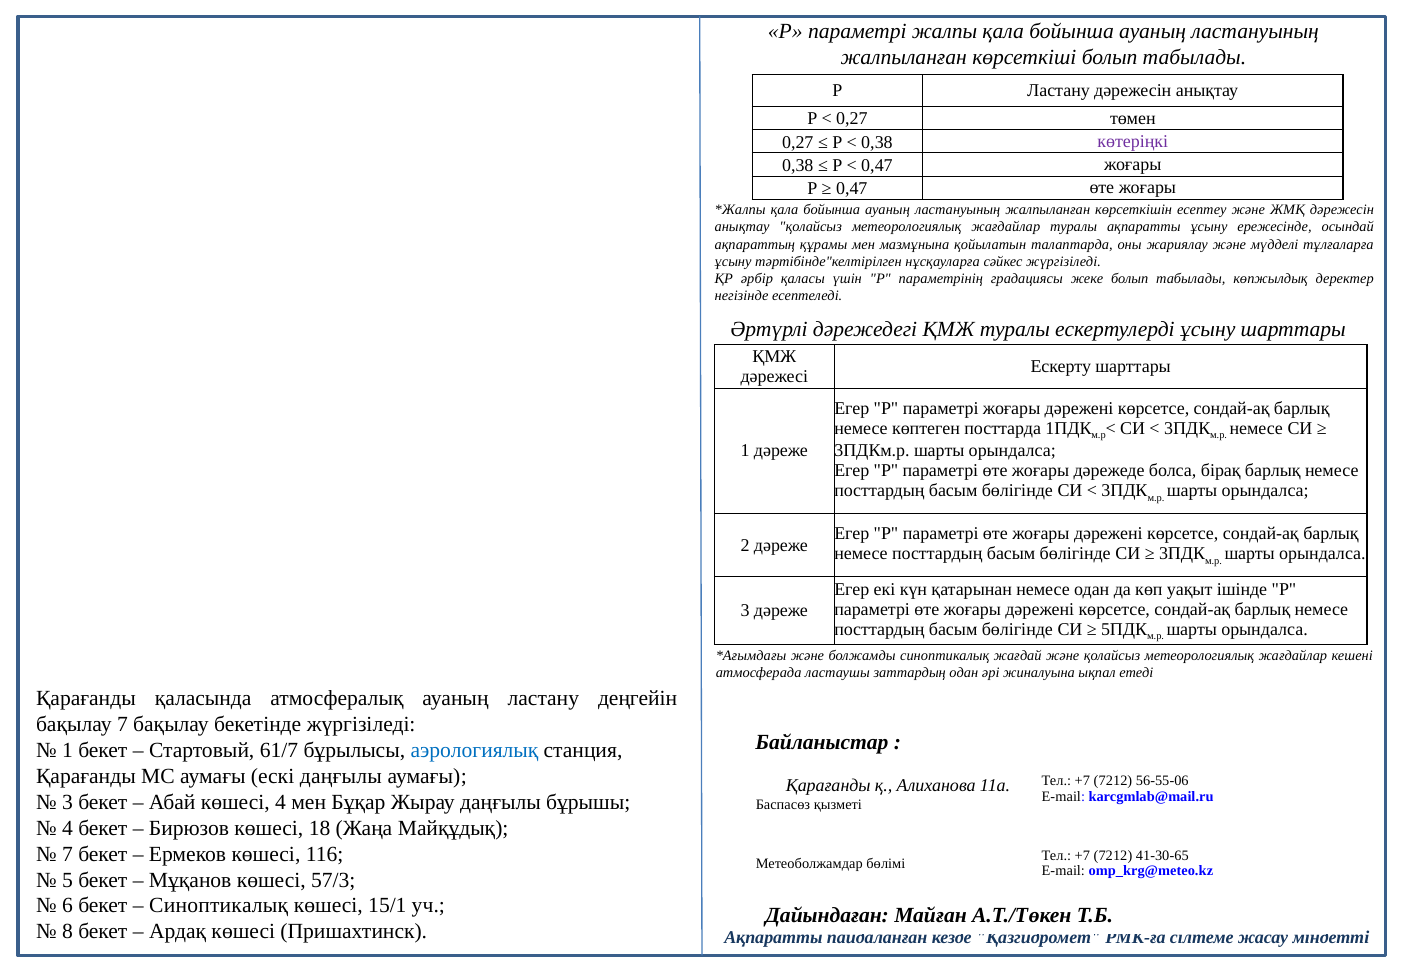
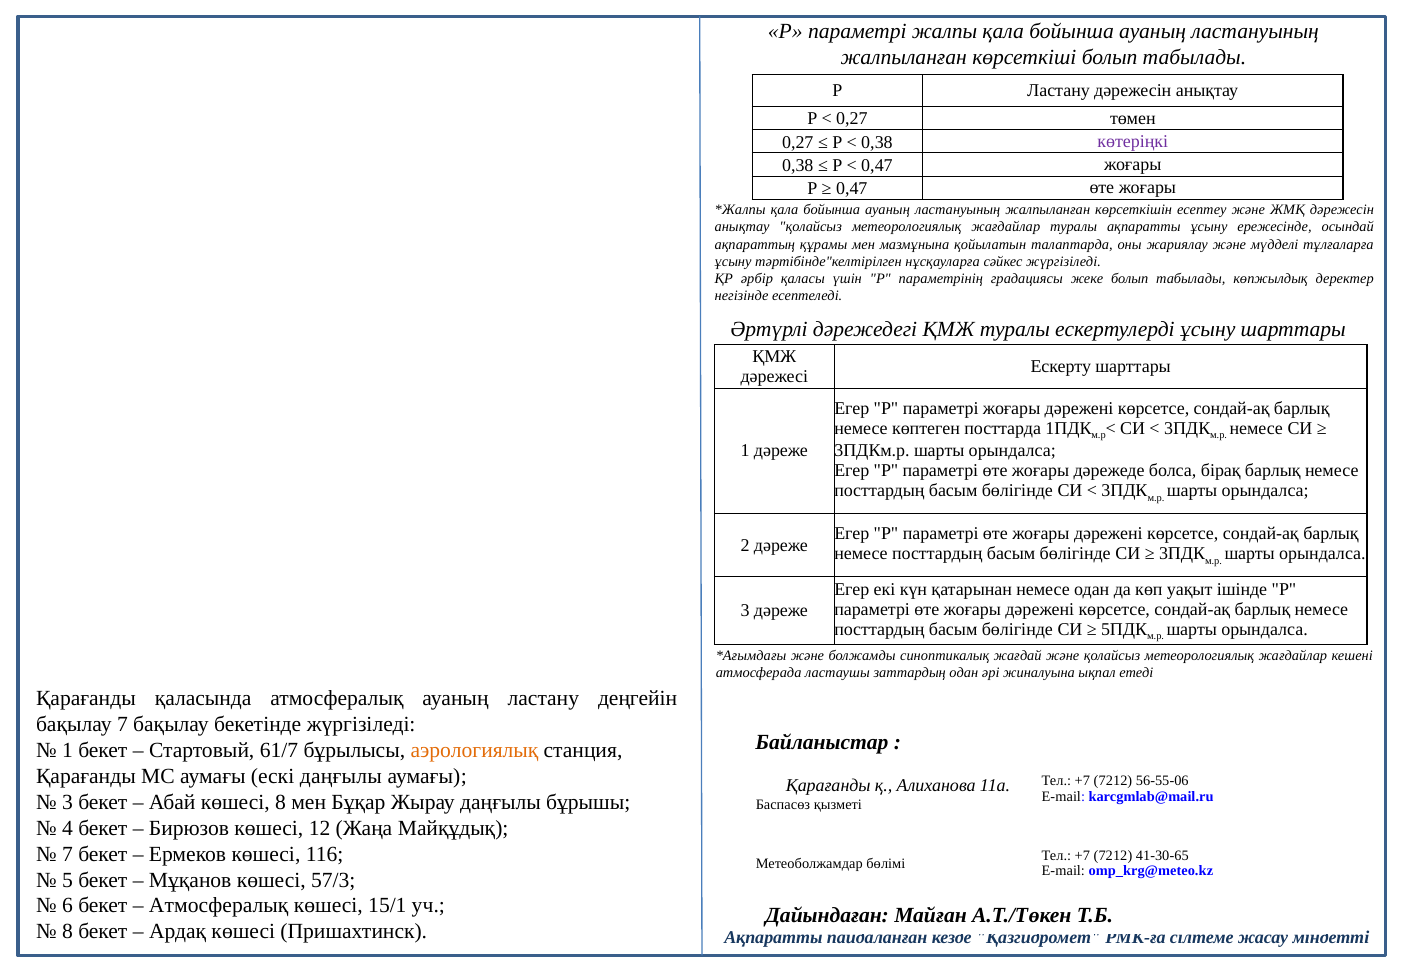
аэрологиялық colour: blue -> orange (474, 750)
көшесі 4: 4 -> 8 (281, 802)
18: 18 -> 12 (320, 828)
Синоптикалық: Синоптикалық -> Атмосфералық (219, 906)
